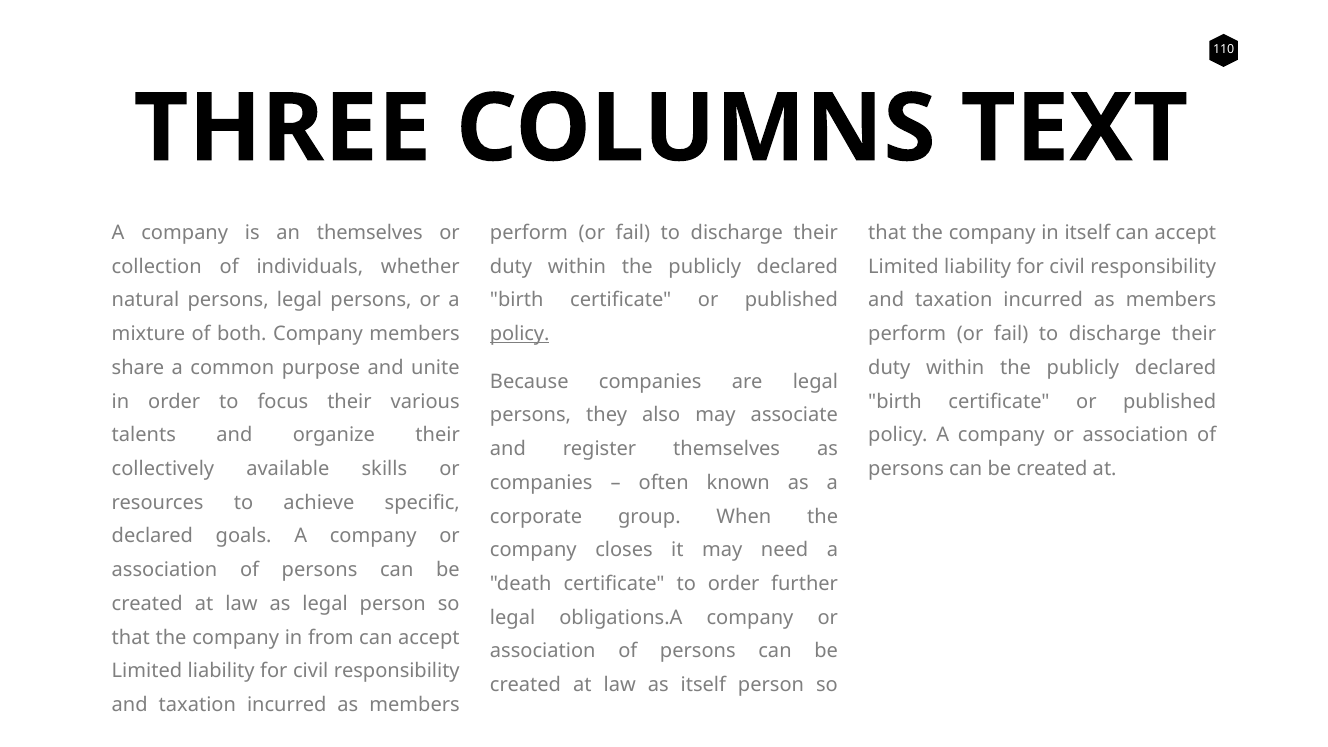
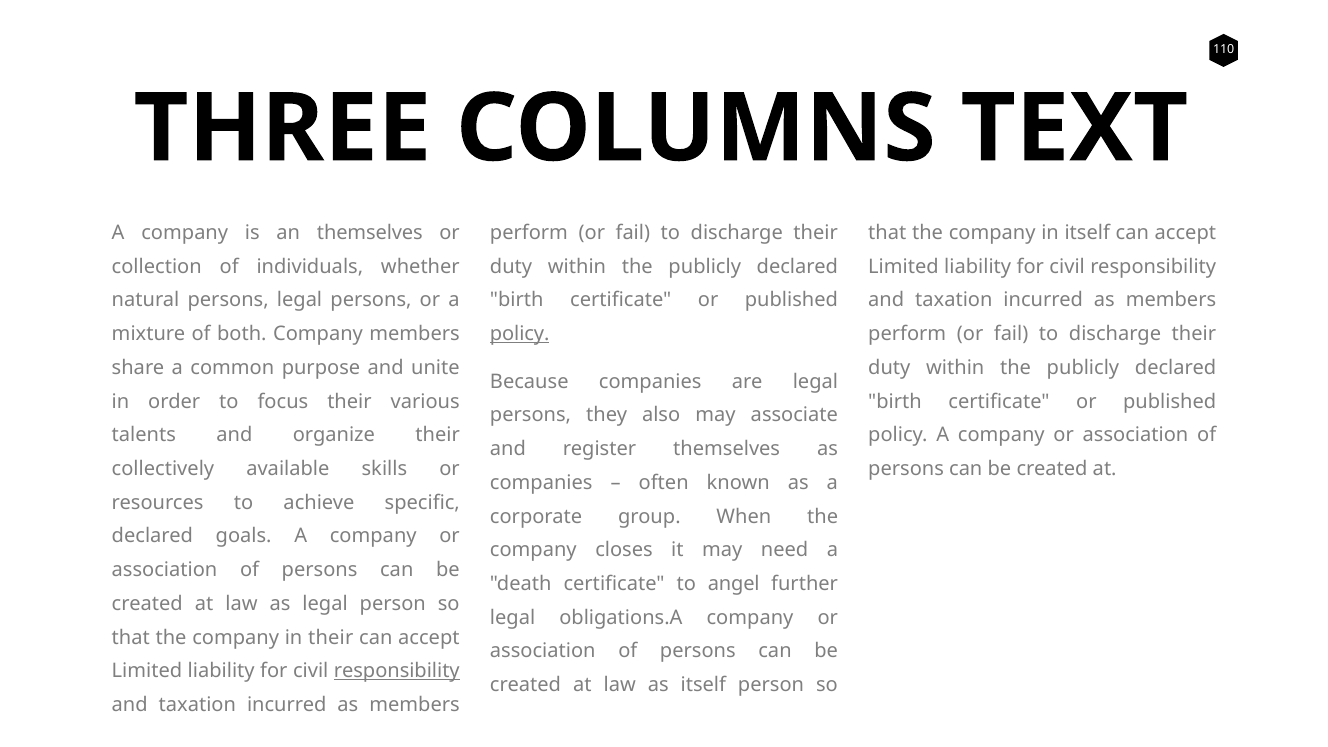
to order: order -> angel (734, 584)
in from: from -> their (331, 638)
responsibility underline: none -> present (397, 671)
